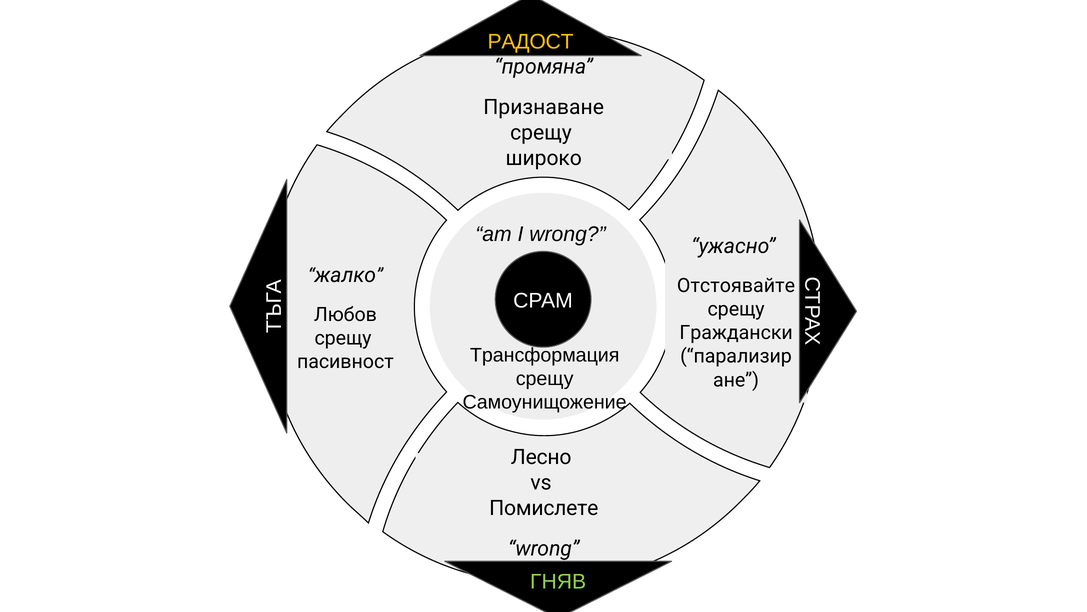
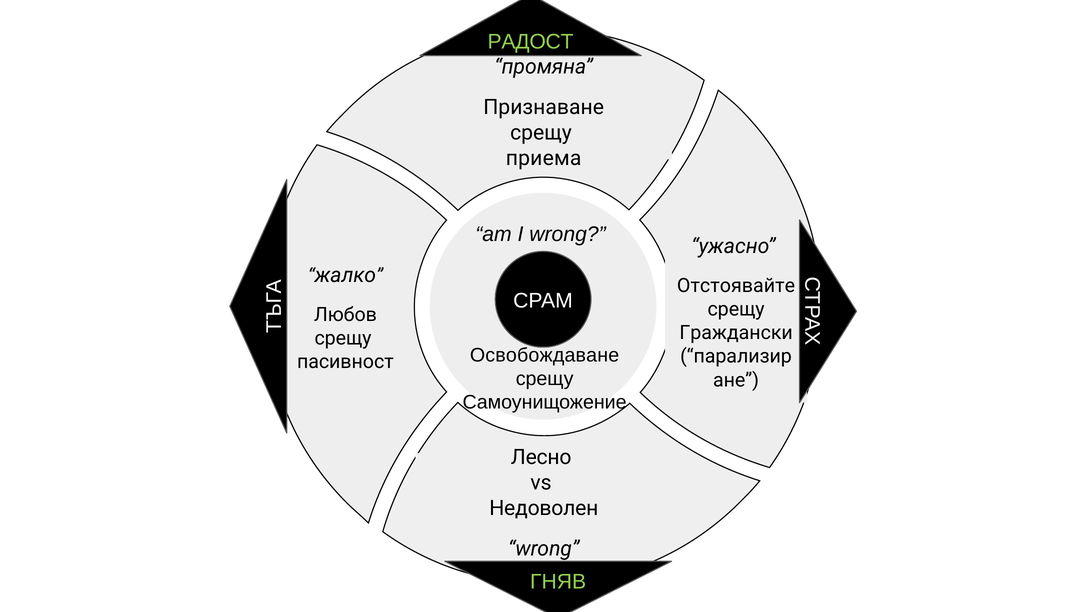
РАДОСТ colour: yellow -> light green (531, 42)
широко: широко -> приема (544, 158)
Трансформация: Трансформация -> Освобождаване (545, 355)
Помислете: Помислете -> Недоволен (544, 508)
